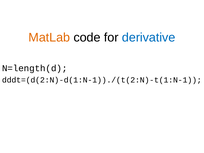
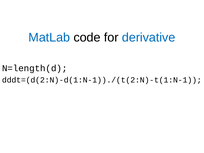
MatLab colour: orange -> blue (49, 37)
